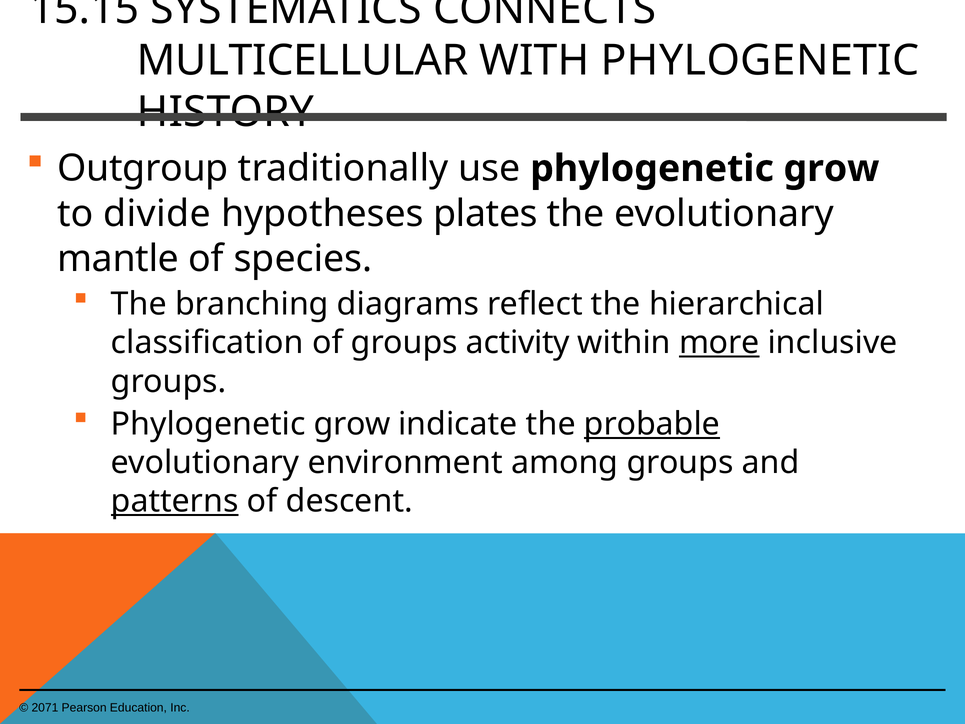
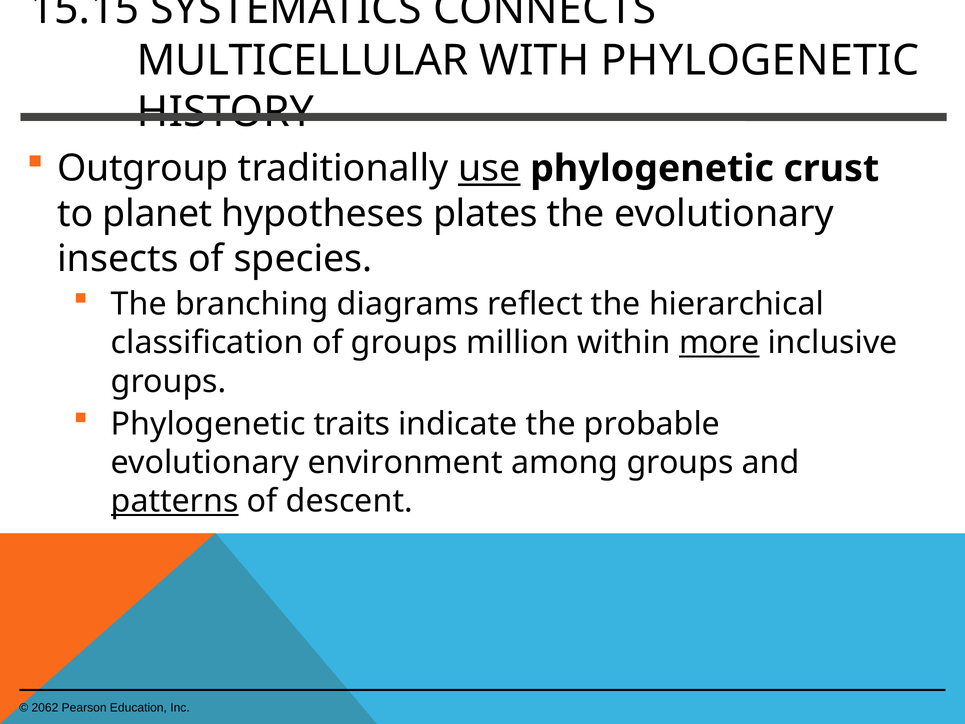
use underline: none -> present (489, 169)
grow: grow -> crust (831, 169)
divide: divide -> planet (157, 214)
mantle: mantle -> insects (118, 259)
activity: activity -> million (518, 343)
grow: grow -> traits (352, 424)
probable underline: present -> none (652, 424)
2071: 2071 -> 2062 (45, 707)
